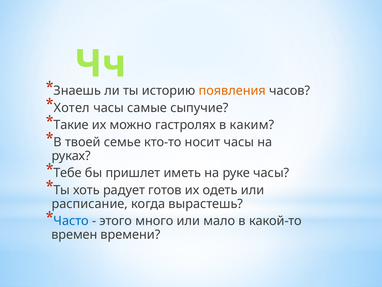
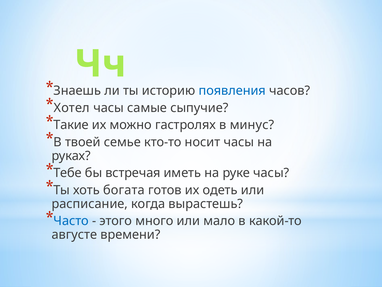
появления colour: orange -> blue (232, 91)
каким: каким -> минус (252, 125)
пришлет: пришлет -> встречая (133, 173)
радует: радует -> богата (124, 190)
времен: времен -> августе (74, 234)
